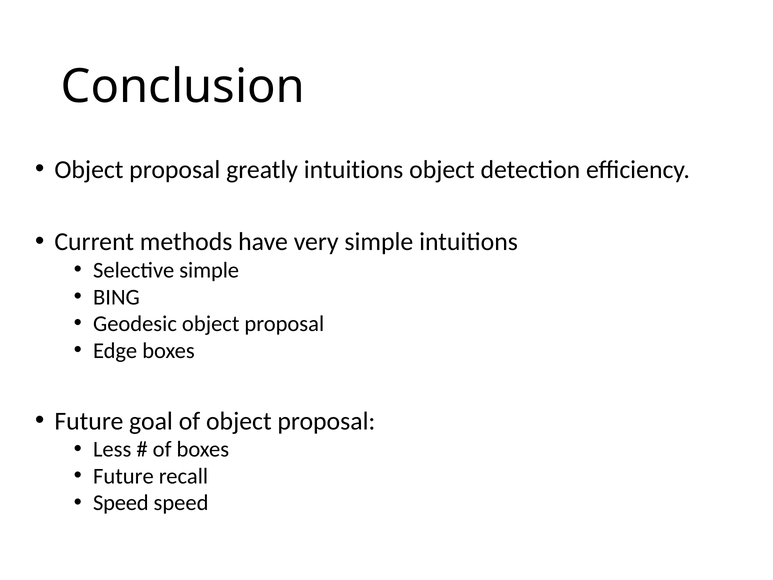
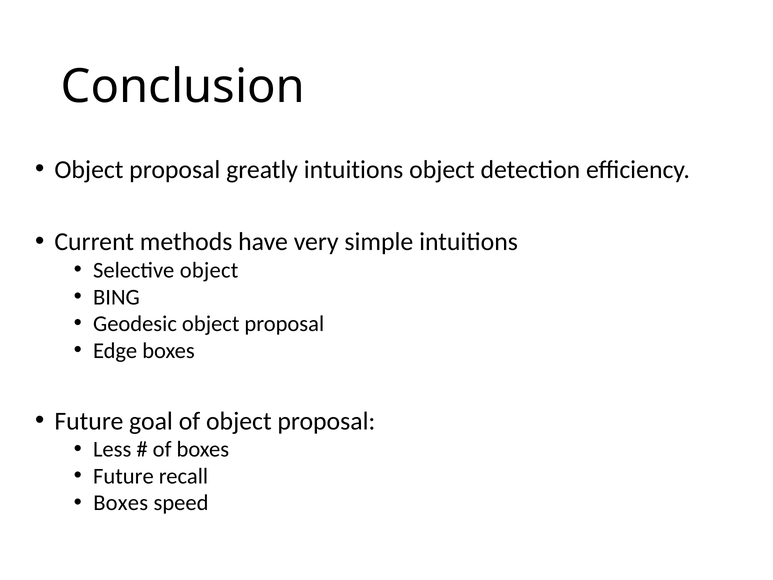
Selective simple: simple -> object (209, 270)
Speed: Speed -> Boxes (121, 503)
